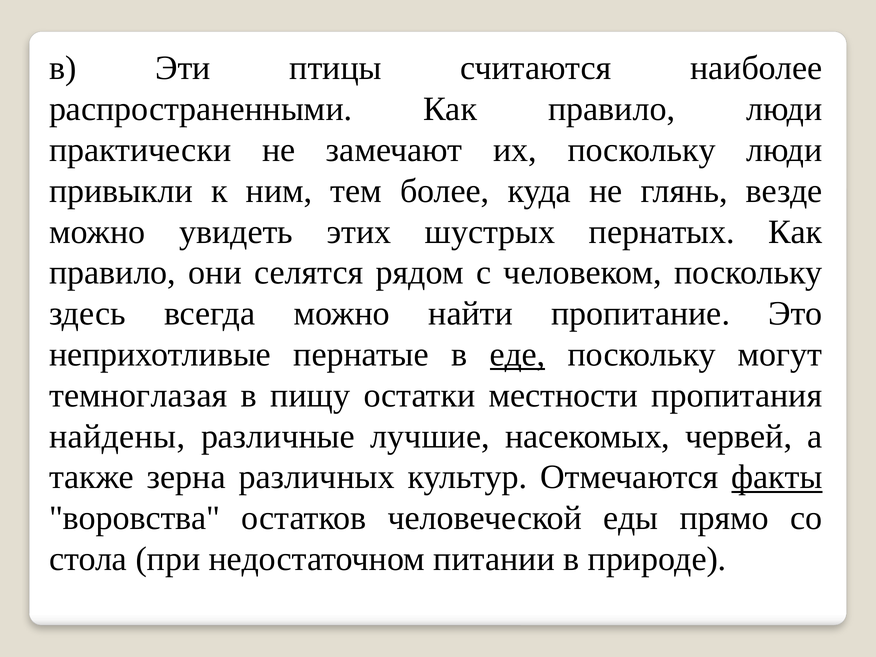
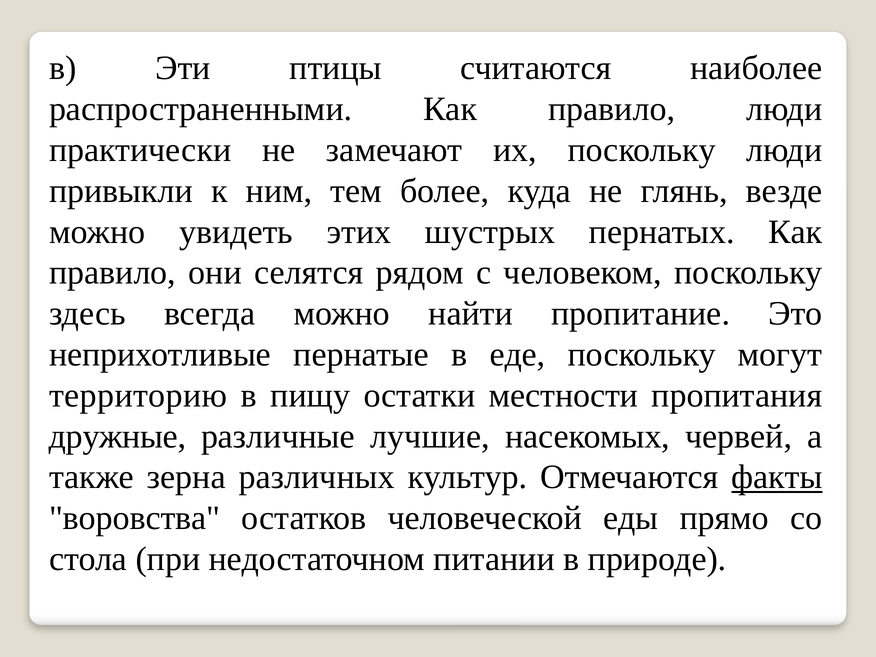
еде underline: present -> none (518, 355)
темноглазая: темноглазая -> территорию (138, 395)
найдены: найдены -> дружные (118, 436)
